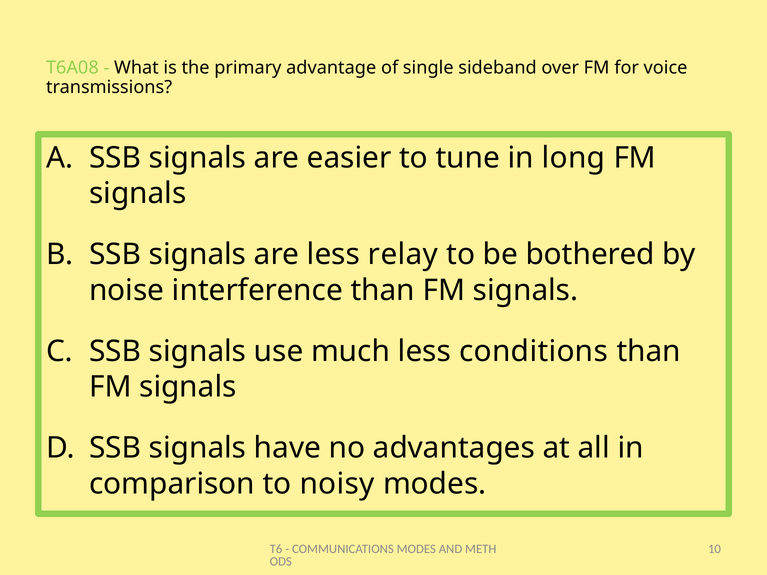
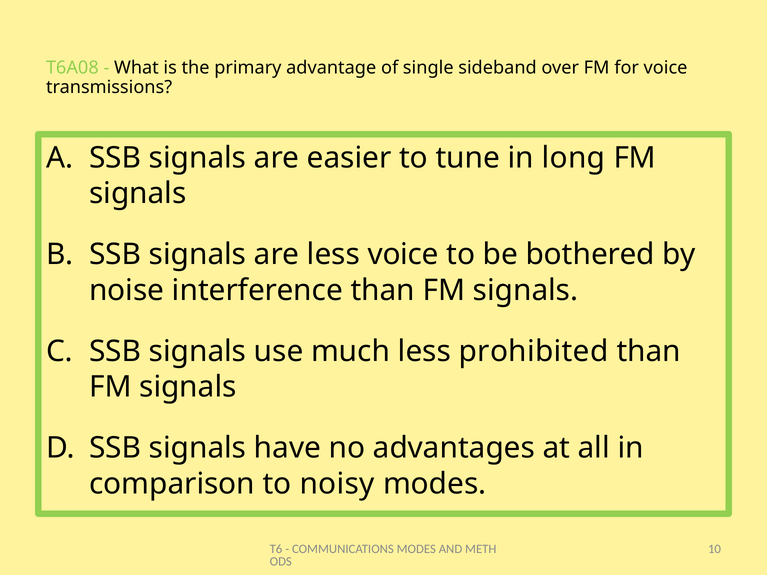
less relay: relay -> voice (403, 255)
conditions: conditions -> prohibited (534, 351)
